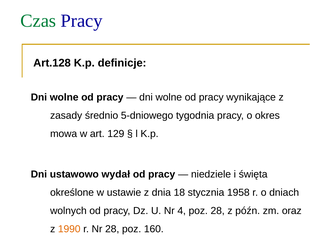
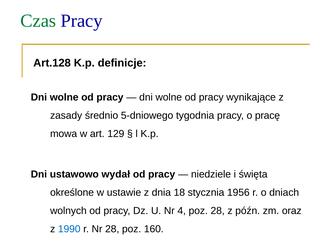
okres: okres -> pracę (267, 115)
1958: 1958 -> 1956 (238, 192)
1990 colour: orange -> blue (69, 229)
